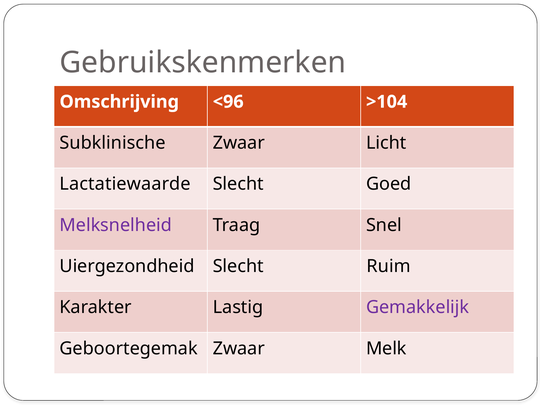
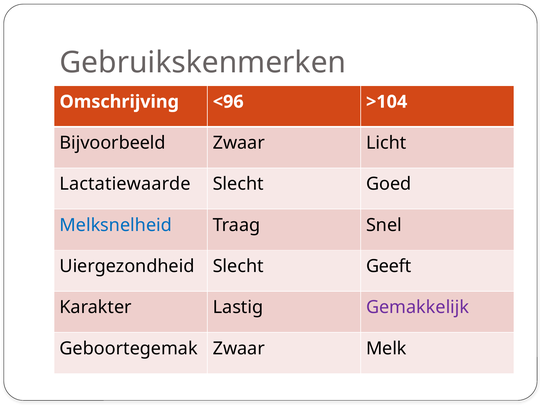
Subklinische: Subklinische -> Bijvoorbeeld (113, 143)
Melksnelheid colour: purple -> blue (116, 225)
Ruim: Ruim -> Geeft (389, 266)
